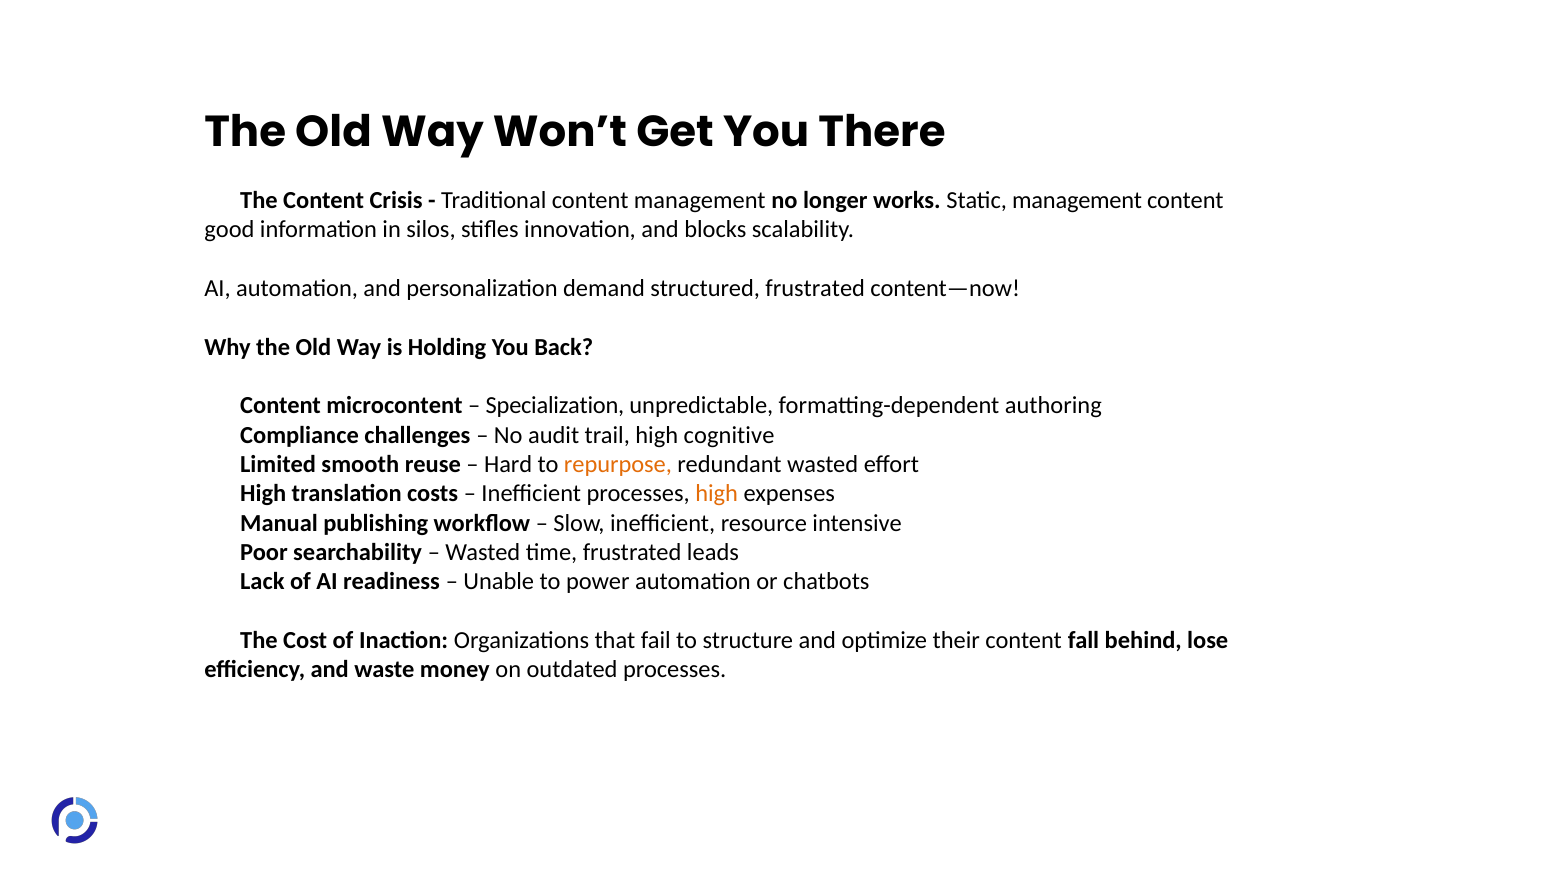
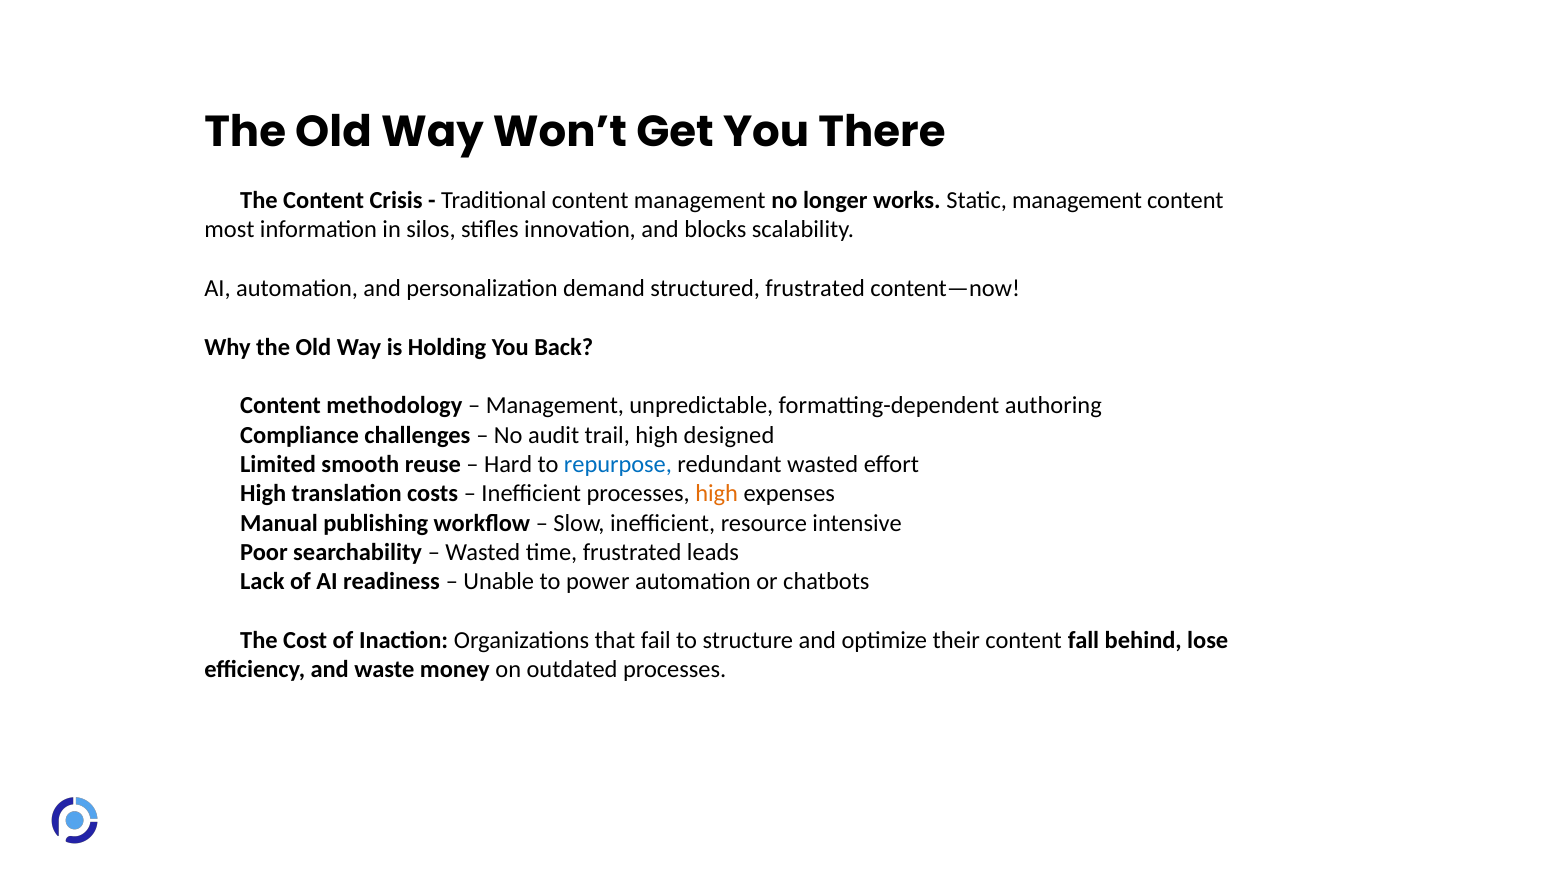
good: good -> most (229, 230)
microcontent: microcontent -> methodology (394, 406)
Specialization: Specialization -> Management (555, 406)
cognitive: cognitive -> designed (729, 435)
repurpose colour: orange -> blue (618, 465)
